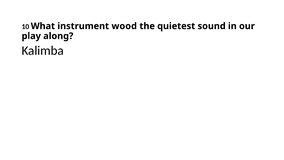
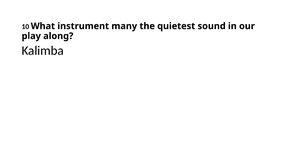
wood: wood -> many (124, 26)
